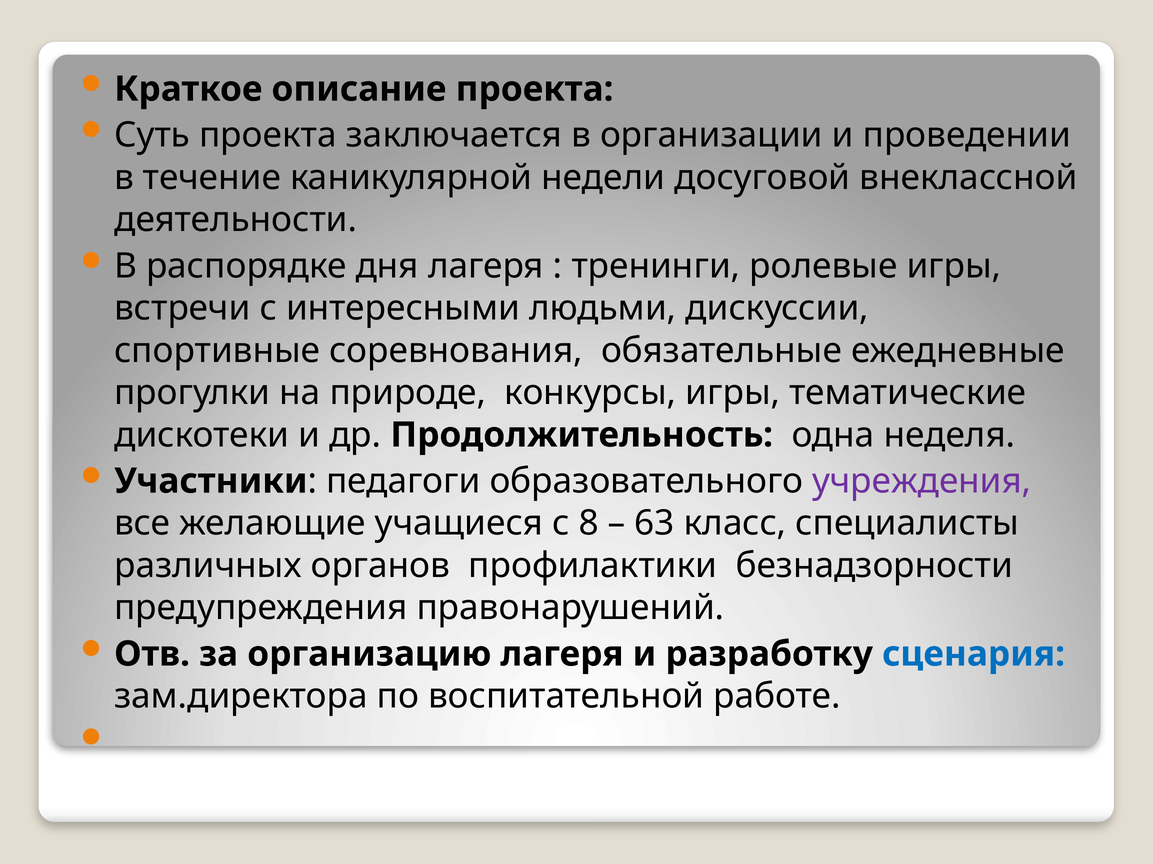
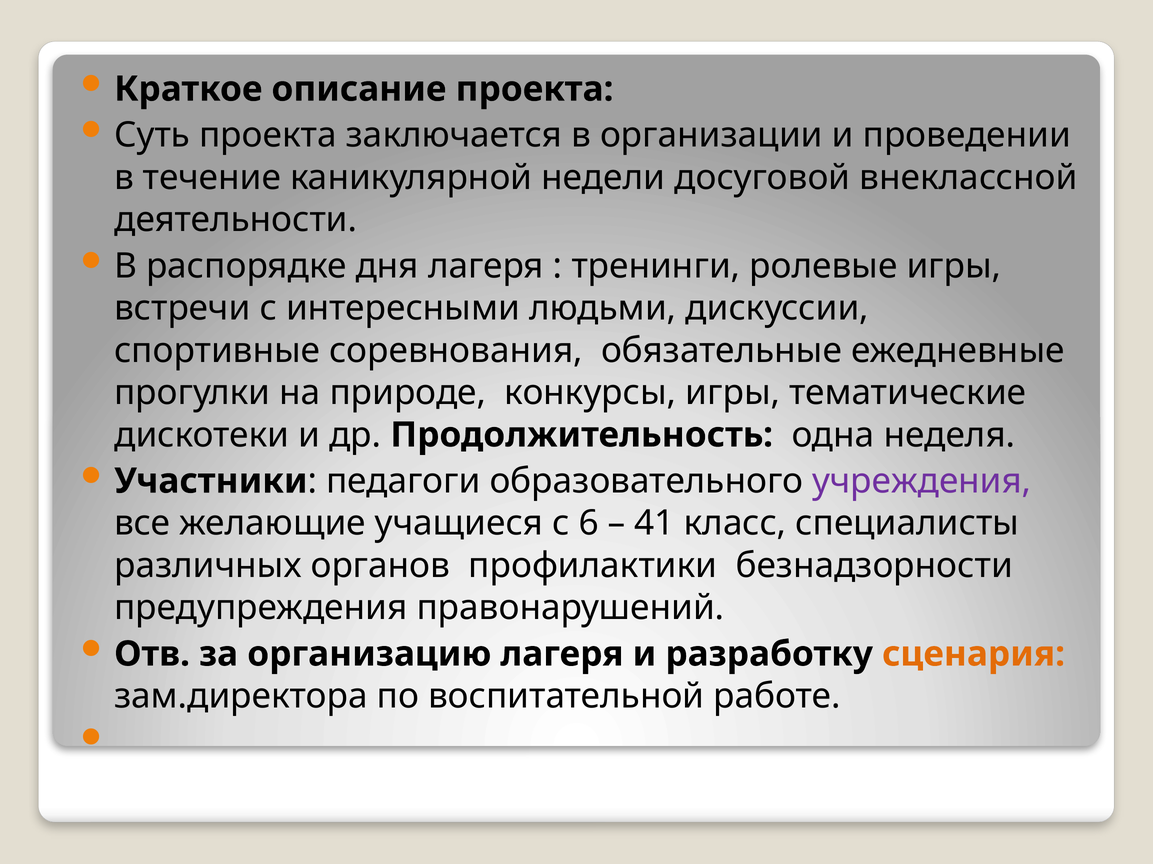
8: 8 -> 6 (589, 524)
63: 63 -> 41 (654, 524)
сценария colour: blue -> orange (974, 655)
